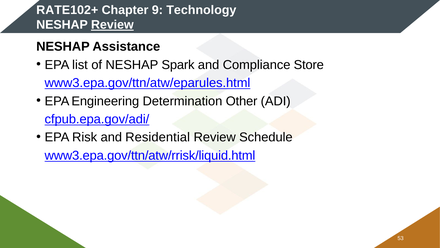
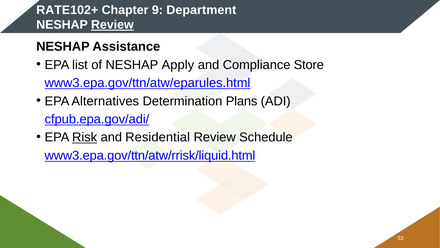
Technology: Technology -> Department (201, 10)
Spark: Spark -> Apply (178, 65)
Engineering: Engineering -> Alternatives (105, 101)
Other: Other -> Plans (242, 101)
Risk underline: none -> present (85, 137)
